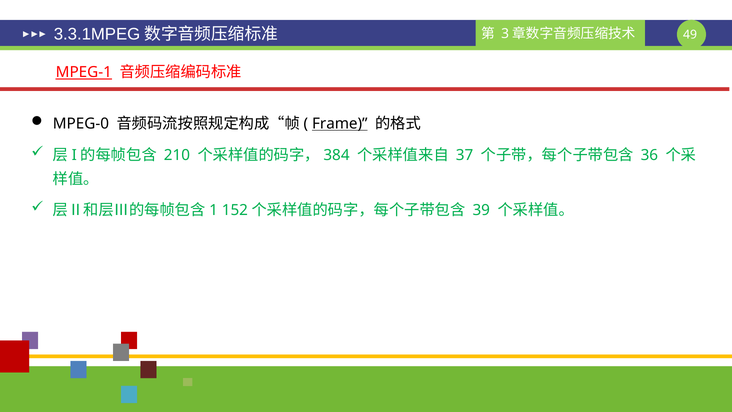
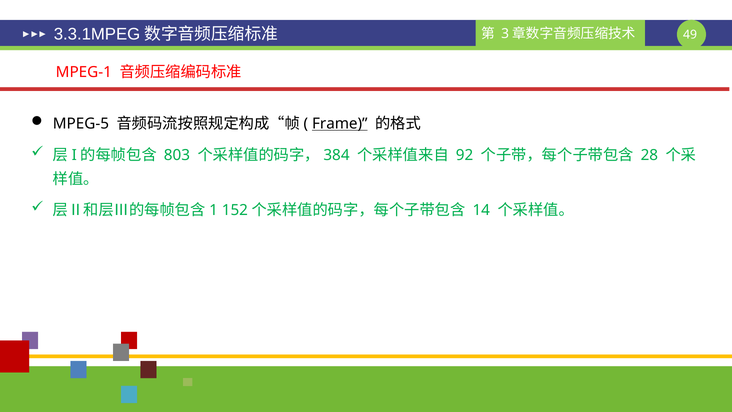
MPEG-1 underline: present -> none (84, 72)
MPEG-0: MPEG-0 -> MPEG-5 (81, 124)
210: 210 -> 803 (177, 155)
37: 37 -> 92 (465, 155)
36: 36 -> 28 (649, 155)
39: 39 -> 14 (481, 210)
